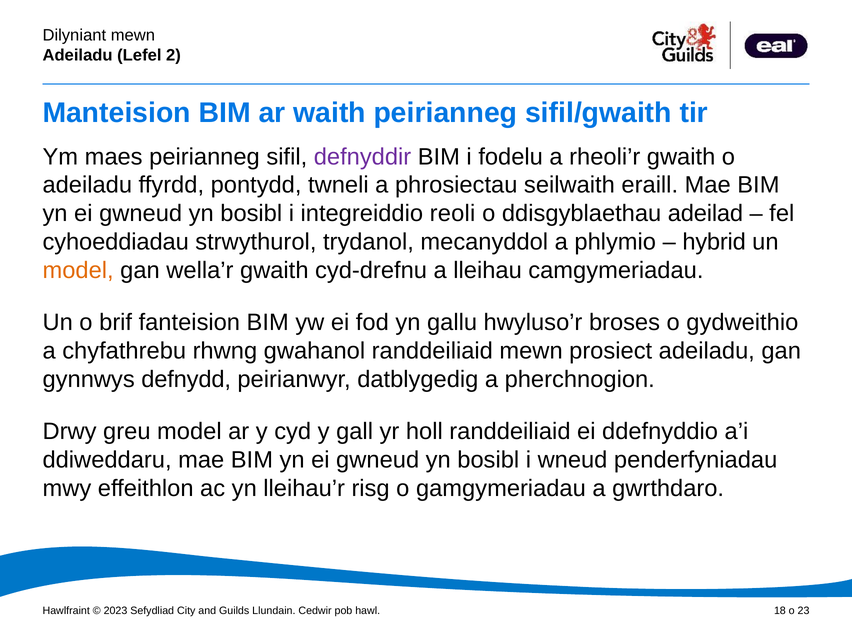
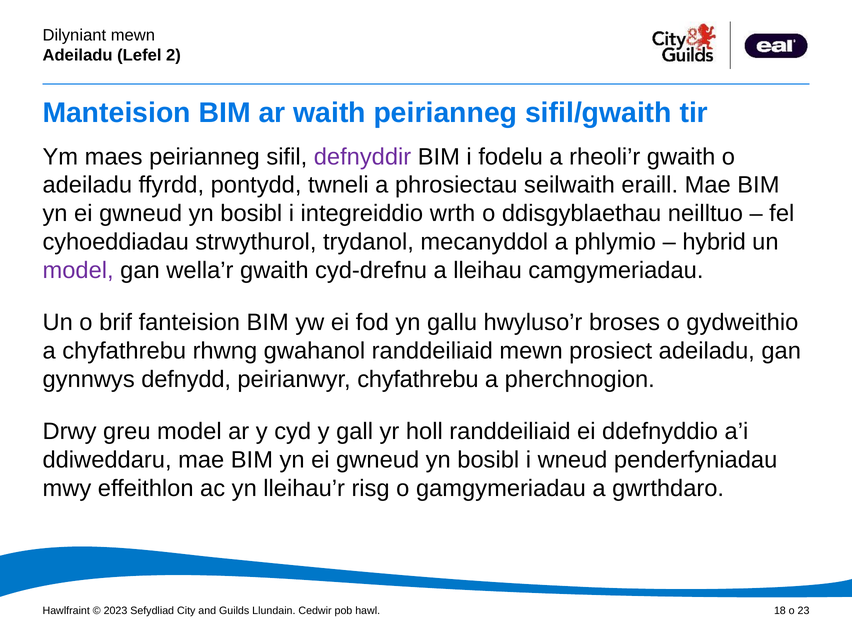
reoli: reoli -> wrth (453, 214)
adeilad: adeilad -> neilltuo (705, 214)
model colour: orange -> purple (78, 270)
peirianwyr datblygedig: datblygedig -> chyfathrebu (418, 379)
